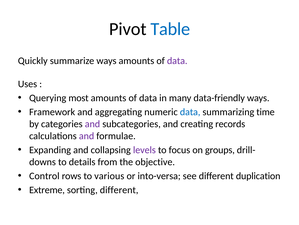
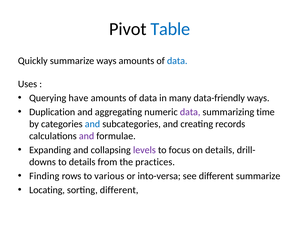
data colour: purple -> blue (177, 61)
most: most -> have (78, 98)
Framework: Framework -> Duplication (52, 112)
data colour: blue -> purple (190, 112)
and colour: purple -> blue (92, 124)
on groups: groups -> details (220, 150)
objective: objective -> practices (155, 161)
Control: Control -> Finding (44, 175)
different duplication: duplication -> summarize (258, 175)
Extreme: Extreme -> Locating (47, 189)
